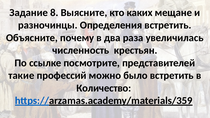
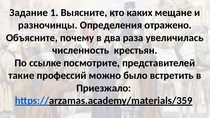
8: 8 -> 1 (54, 13)
Определения встретить: встретить -> отражено (168, 25)
Количество: Количество -> Приезжало (104, 88)
